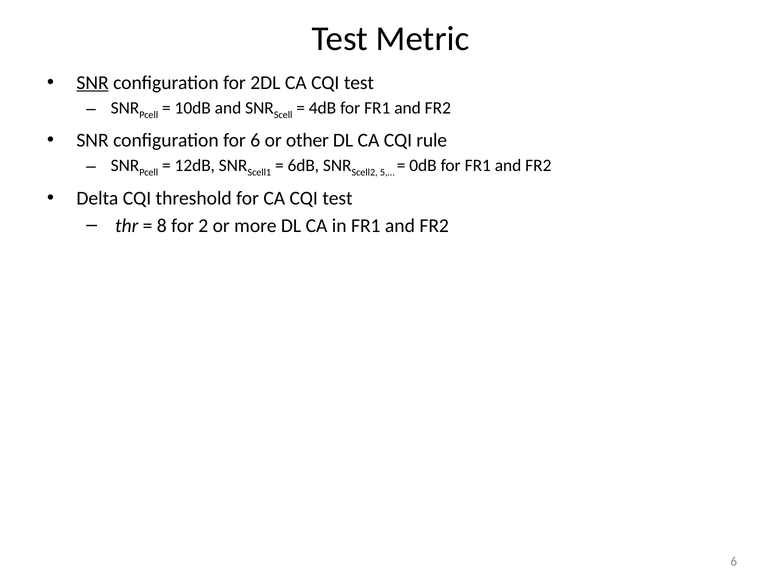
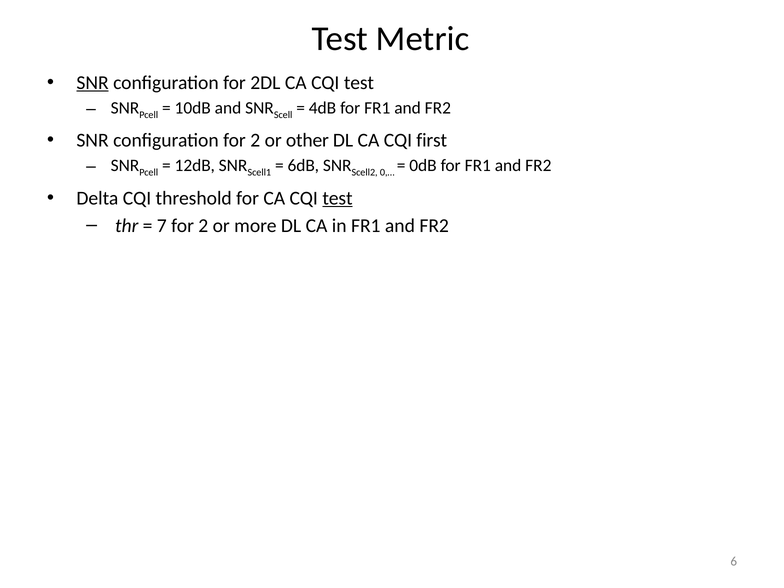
configuration for 6: 6 -> 2 (255, 140)
rule: rule -> first (432, 140)
5,…: 5,… -> 0,… (387, 172)
test underline: none -> present (337, 198)
8: 8 -> 7 (162, 226)
